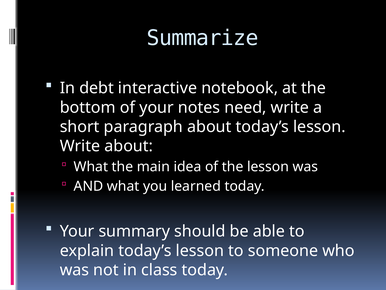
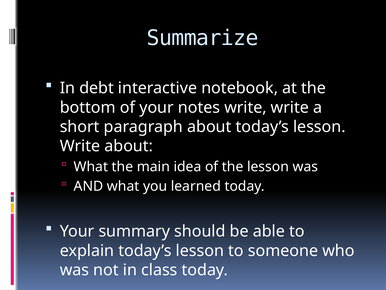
notes need: need -> write (245, 107)
